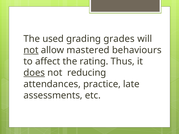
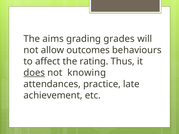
used: used -> aims (53, 39)
not underline: present -> none (31, 50)
mastered: mastered -> outcomes (88, 50)
reducing: reducing -> knowing (87, 73)
assessments: assessments -> achievement (53, 96)
